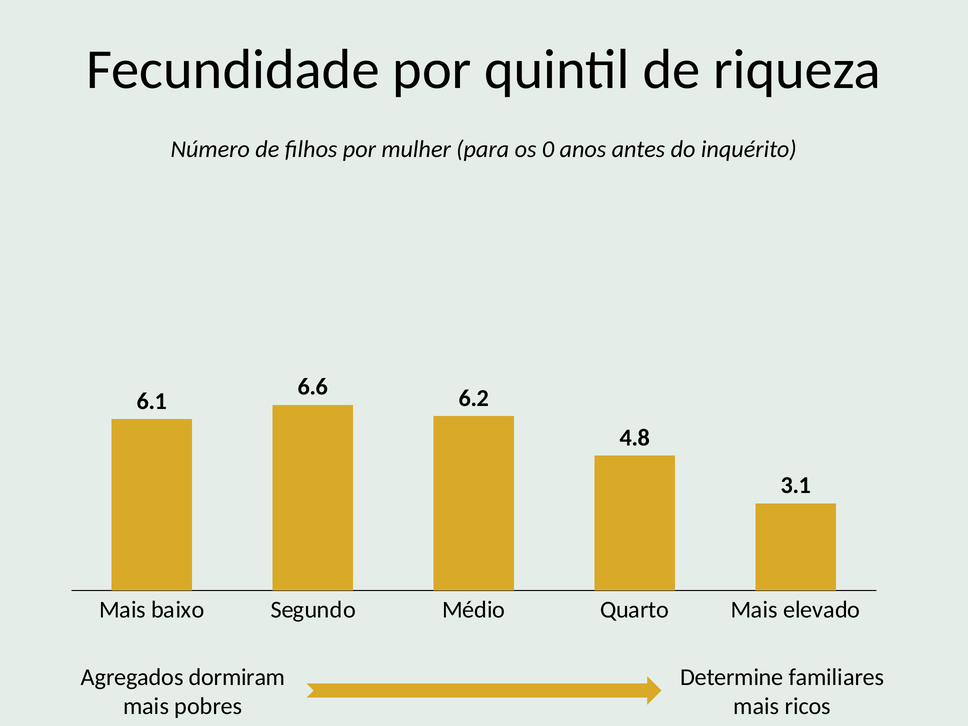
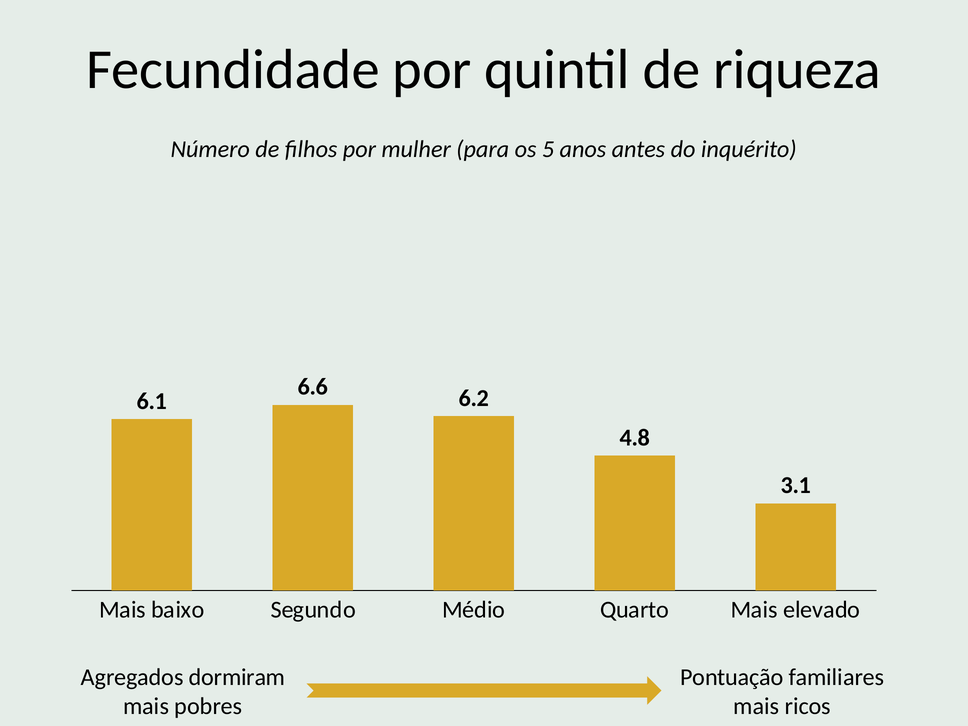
0: 0 -> 5 (548, 149)
Determine: Determine -> Pontuação (732, 677)
